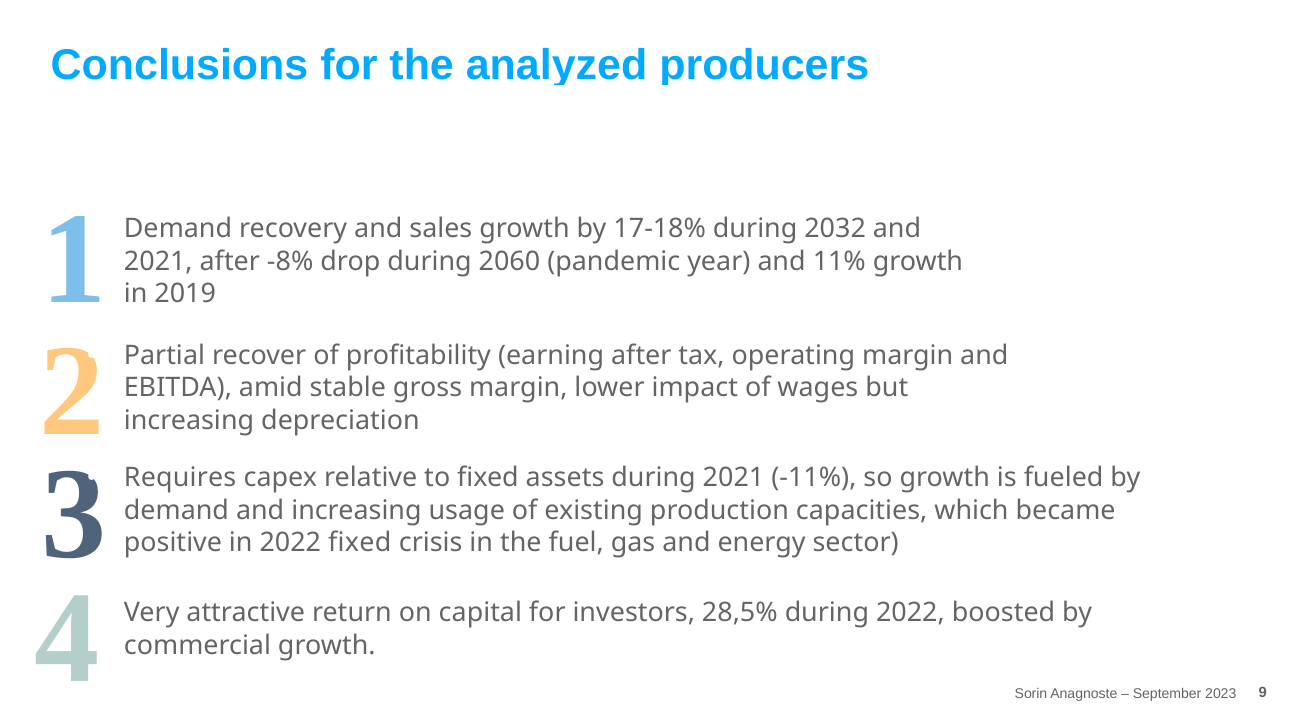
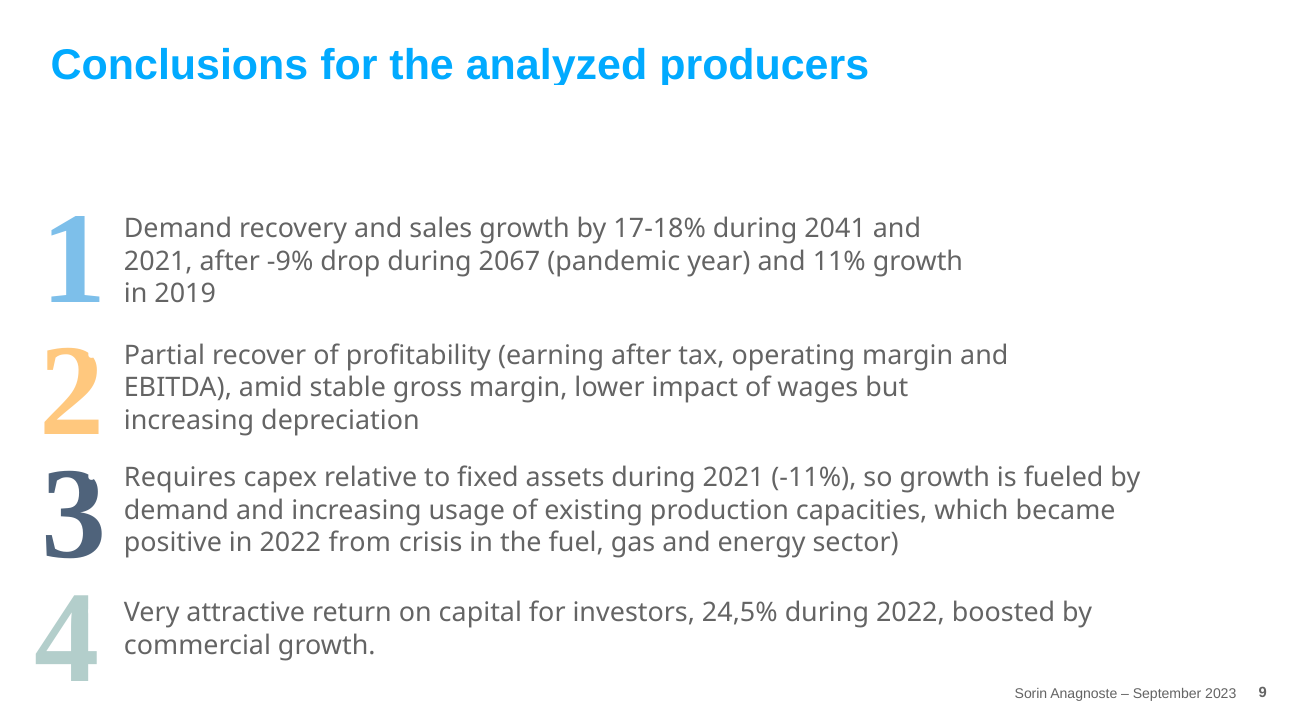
2032: 2032 -> 2041 (835, 229)
-8%: -8% -> -9% (290, 261)
2060: 2060 -> 2067 (509, 261)
2022 fixed: fixed -> from (360, 543)
28,5%: 28,5% -> 24,5% (740, 613)
